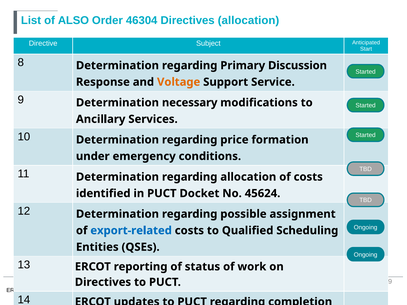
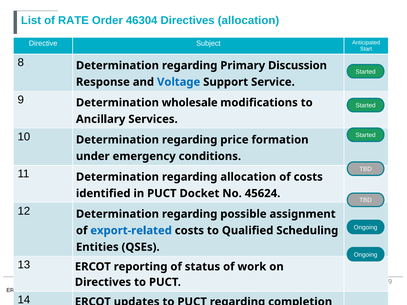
ALSO: ALSO -> RATE (73, 20)
Voltage colour: orange -> blue (179, 82)
necessary: necessary -> wholesale (190, 103)
